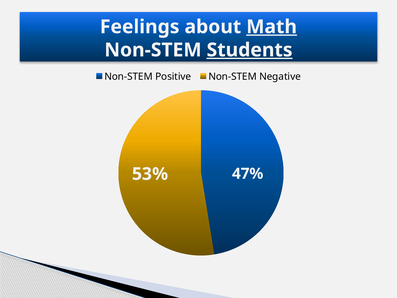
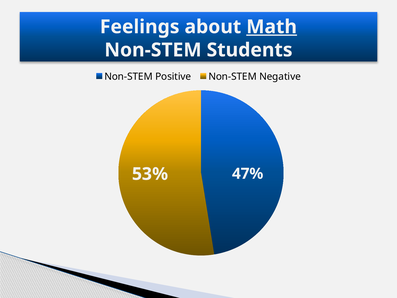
Students underline: present -> none (250, 50)
